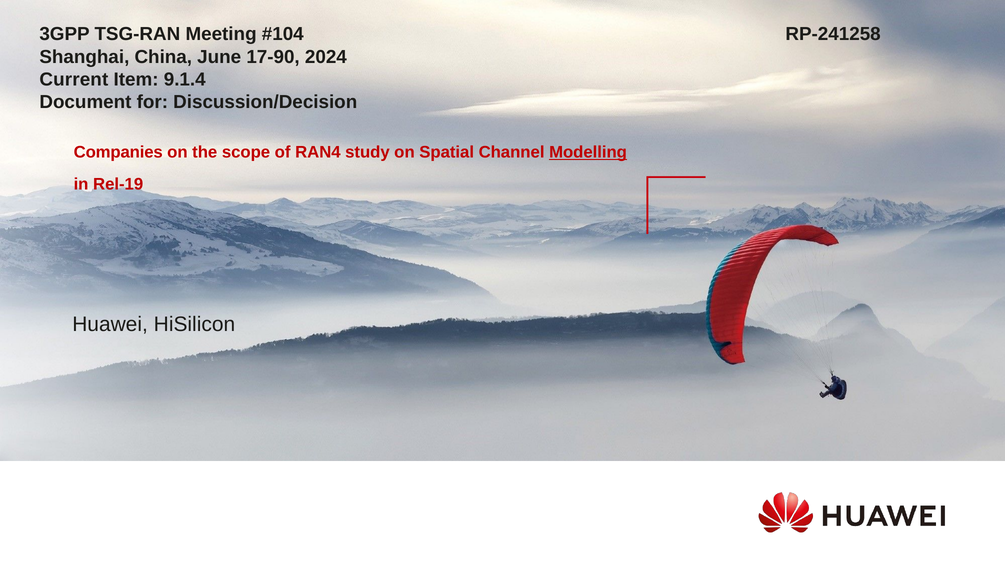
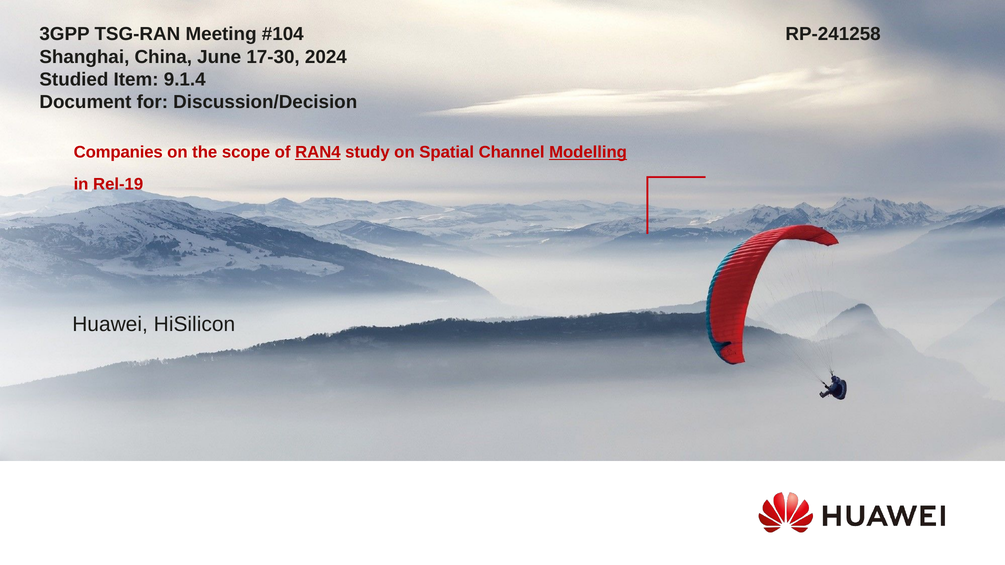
17-90: 17-90 -> 17-30 (273, 57)
Current: Current -> Studied (74, 79)
RAN4 underline: none -> present (318, 152)
